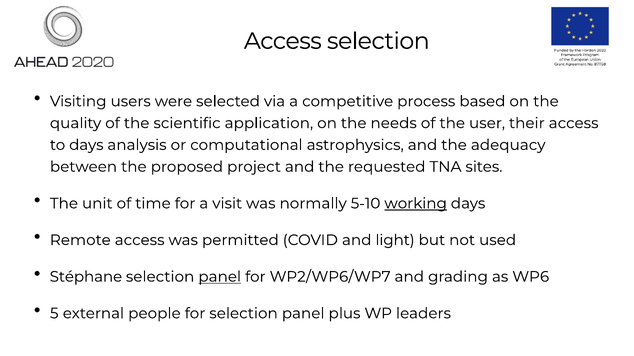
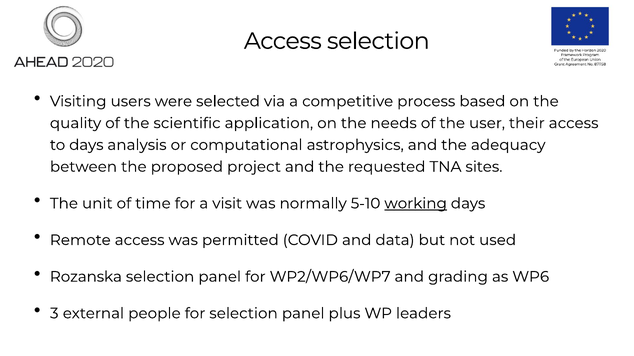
light: light -> data (395, 240)
Stéphane: Stéphane -> Rozanska (86, 277)
panel underline: present -> none (220, 277)
5: 5 -> 3 (54, 314)
